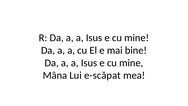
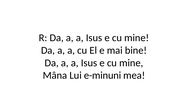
e-scăpat: e-scăpat -> e-minuni (103, 75)
